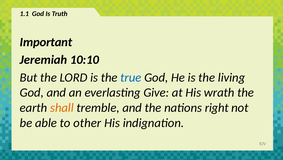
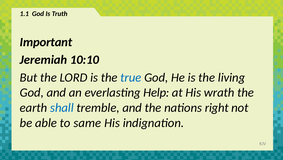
Give: Give -> Help (156, 92)
shall colour: orange -> blue (62, 107)
other: other -> same (87, 123)
